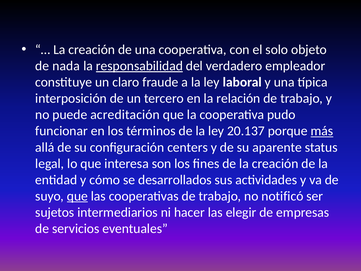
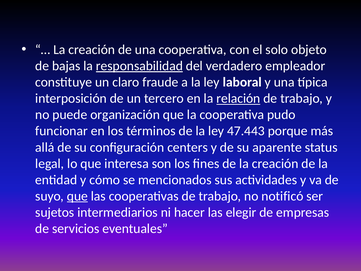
nada: nada -> bajas (66, 66)
relación underline: none -> present (238, 98)
acreditación: acreditación -> organización (125, 115)
20.137: 20.137 -> 47.443 (246, 131)
más underline: present -> none (322, 131)
desarrollados: desarrollados -> mencionados (175, 180)
